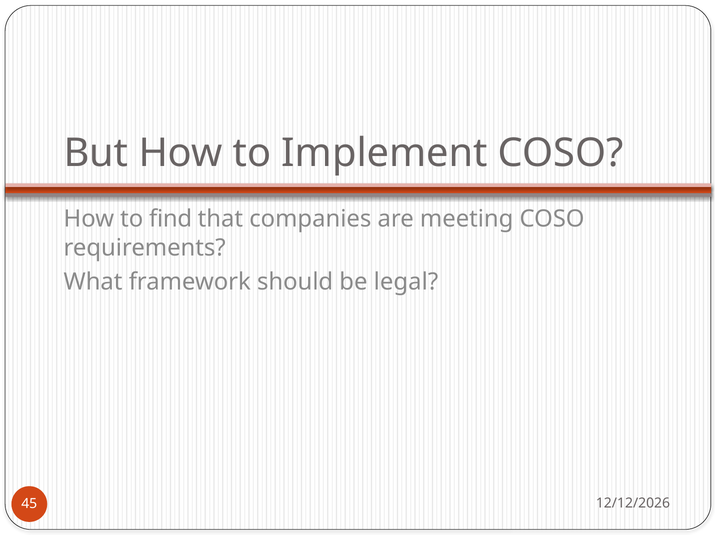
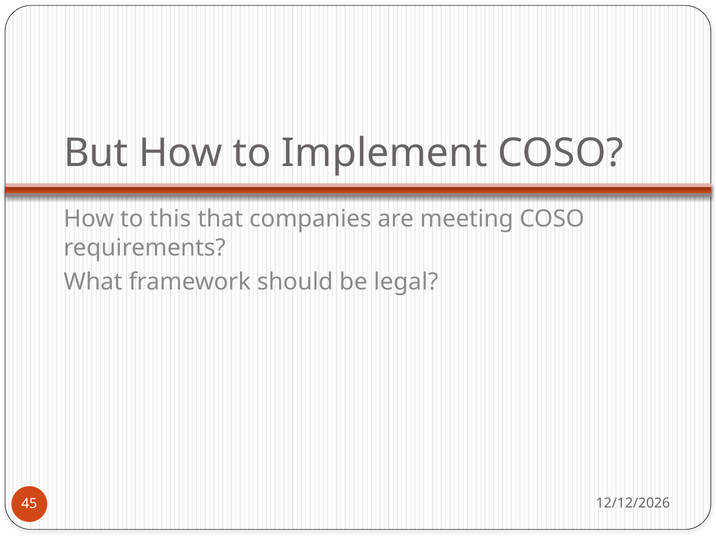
find: find -> this (170, 219)
